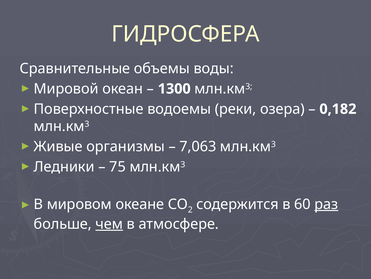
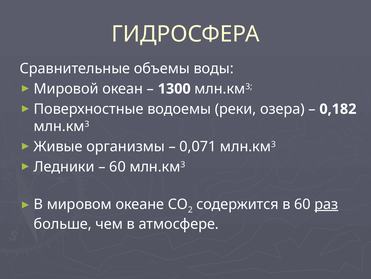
7,063: 7,063 -> 0,071 (198, 146)
75: 75 -> 60 (118, 166)
чем underline: present -> none (109, 223)
